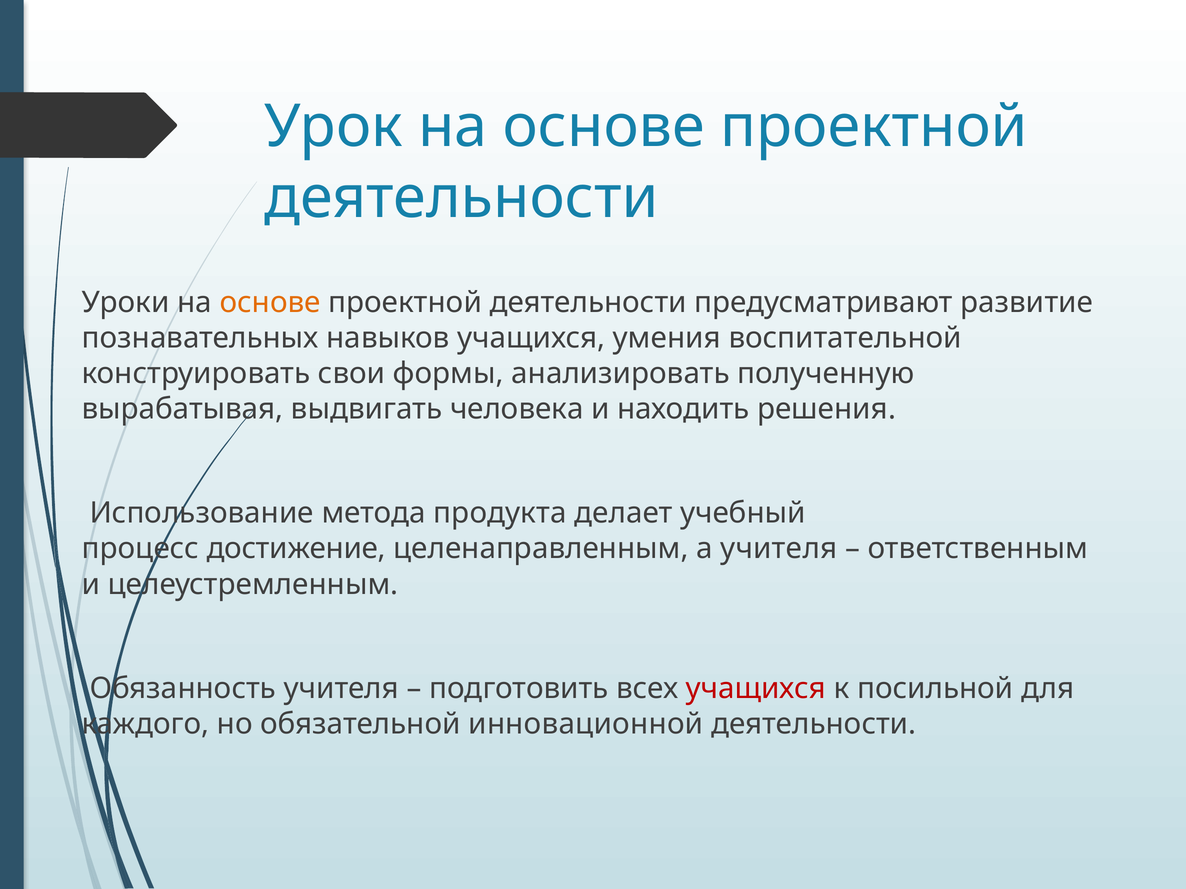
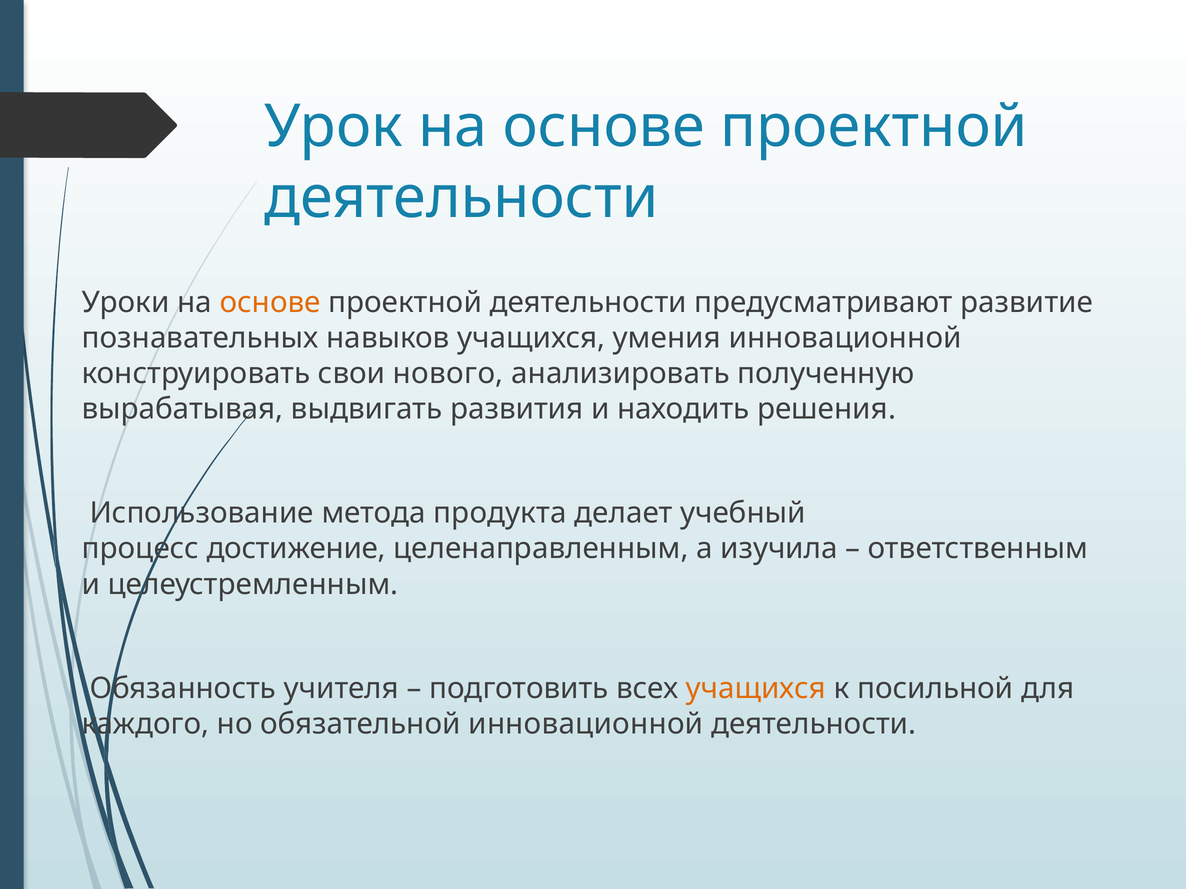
умения воспитательной: воспитательной -> инновационной (845, 338)
формы: формы -> нового (448, 374)
человека: человека -> развития (517, 409)
а учителя: учителя -> изучила (779, 549)
учащихся colour: red -> orange (756, 689)
